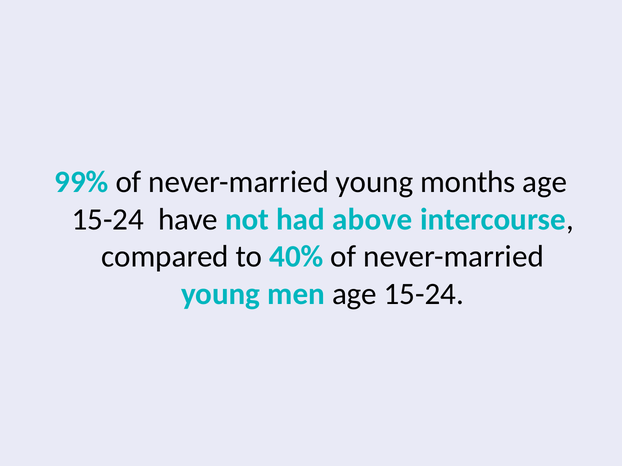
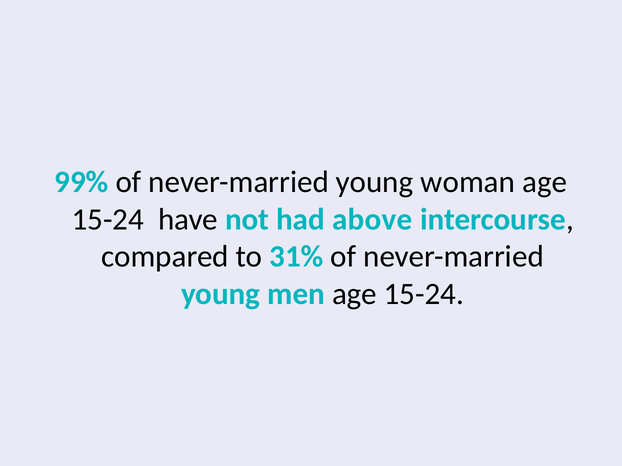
months: months -> woman (468, 182)
40%: 40% -> 31% (296, 257)
